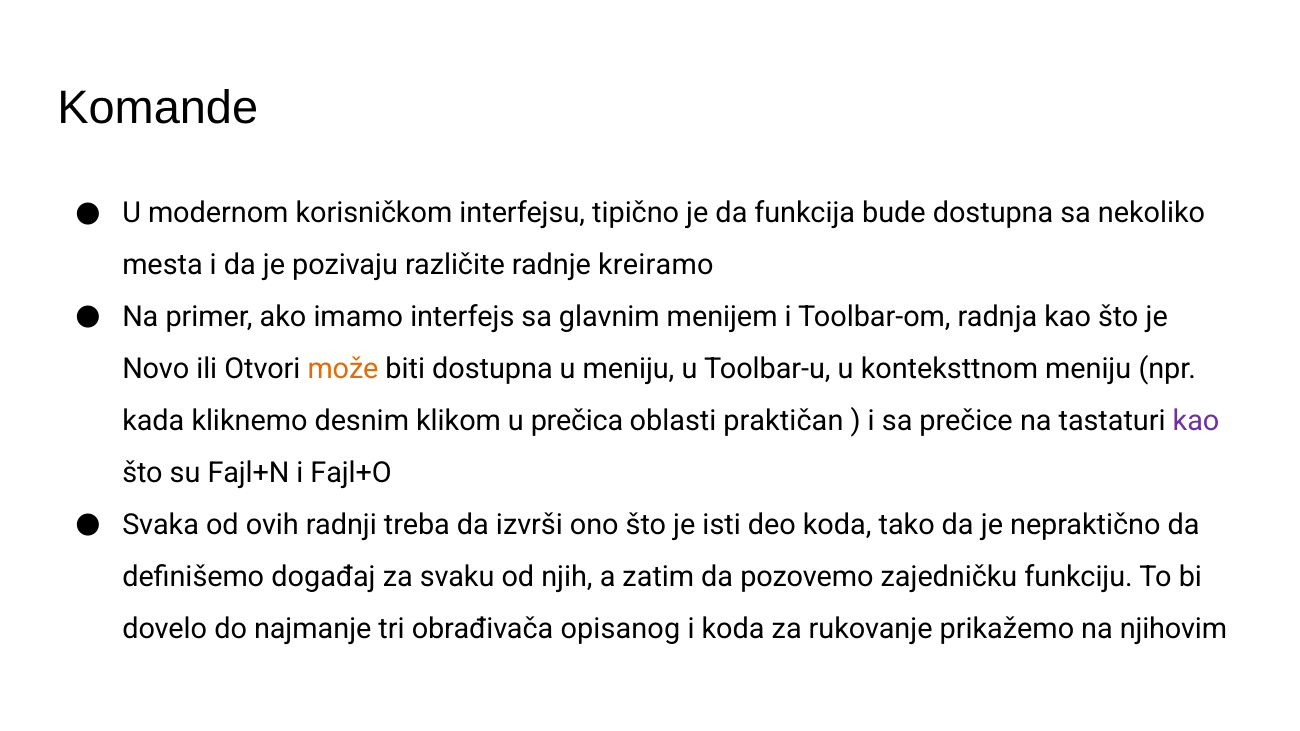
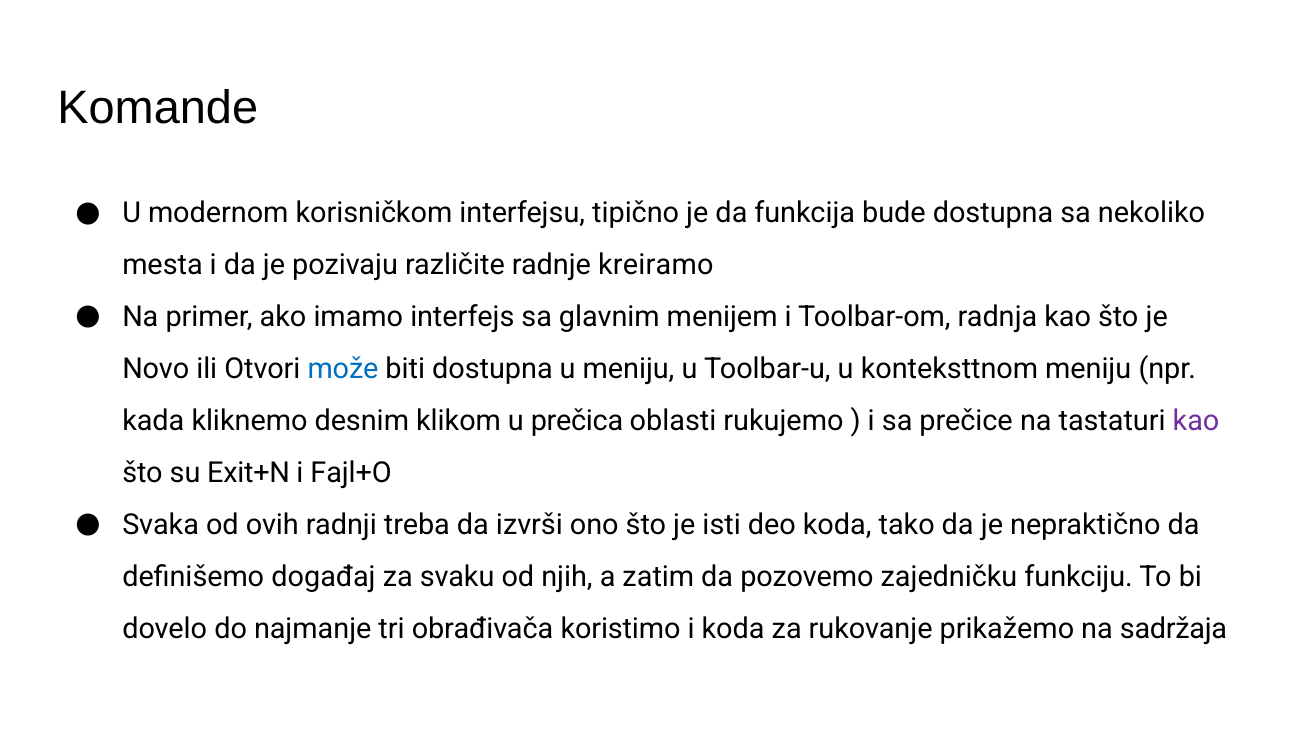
može colour: orange -> blue (343, 369)
praktičan: praktičan -> rukujemo (783, 421)
Fajl+N: Fajl+N -> Exit+N (249, 473)
opisanog: opisanog -> koristimo (621, 629)
njihovim: njihovim -> sadržaja (1174, 629)
